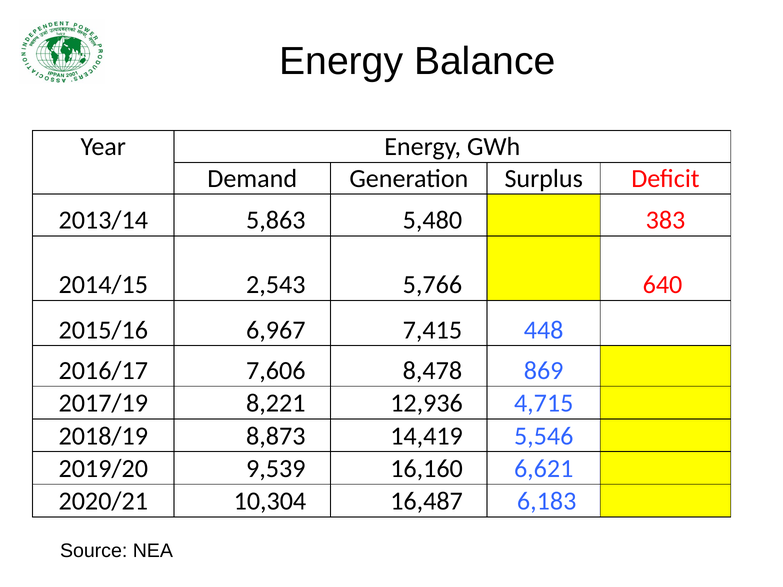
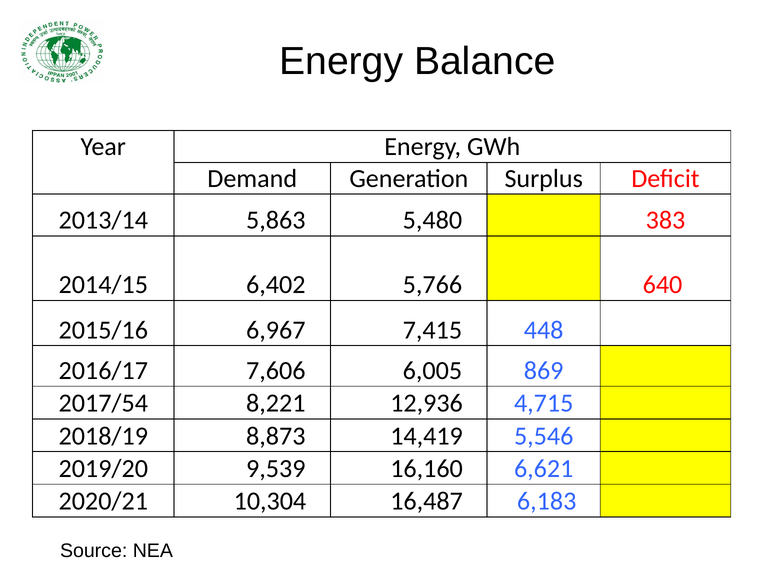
2,543: 2,543 -> 6,402 (276, 285)
8,478: 8,478 -> 6,005 (432, 371)
2017/19: 2017/19 -> 2017/54 (103, 403)
